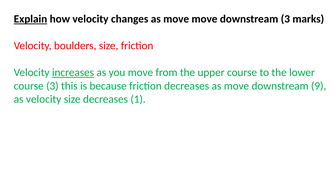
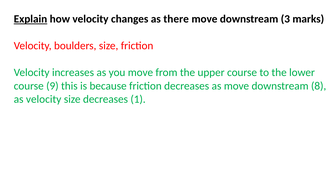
changes as move: move -> there (176, 19)
increases underline: present -> none (73, 73)
course 3: 3 -> 9 (52, 86)
9: 9 -> 8 (319, 86)
